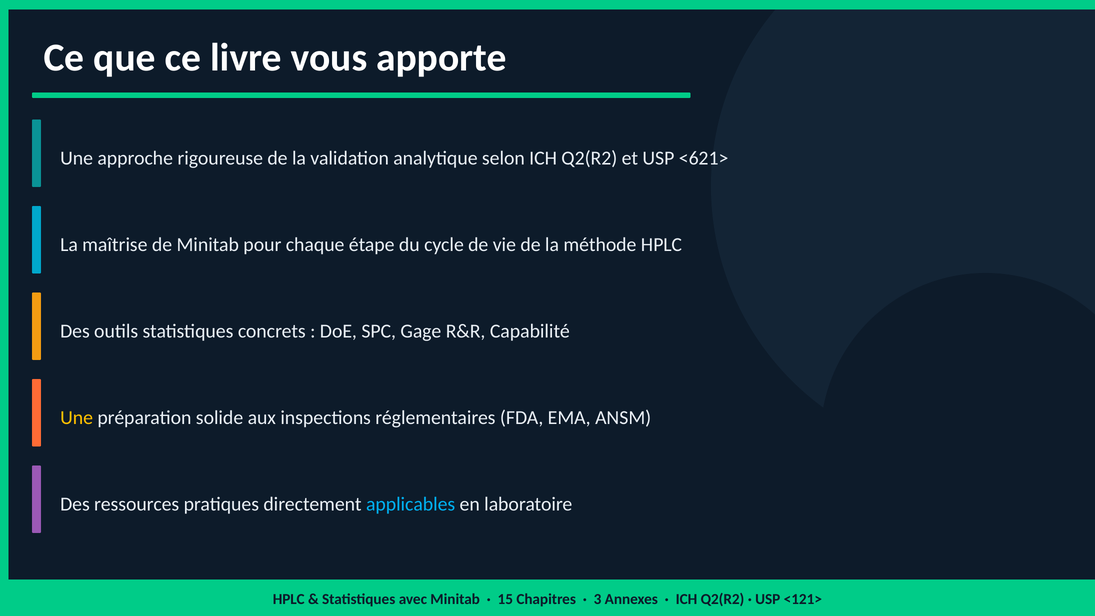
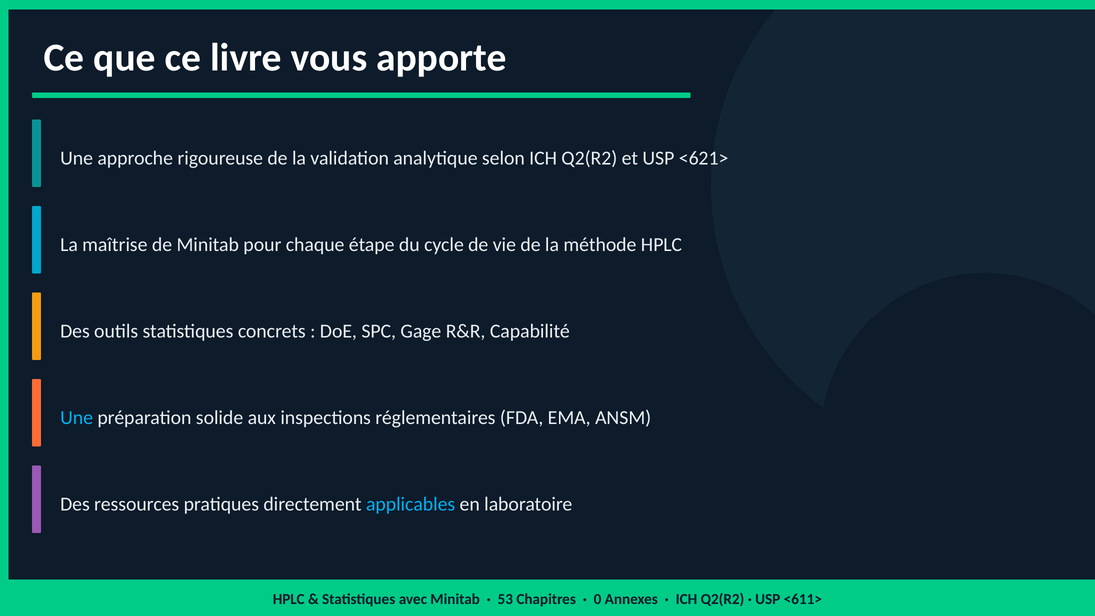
Une colour: yellow -> light blue (77, 418)
15: 15 -> 53 (505, 599)
3: 3 -> 0 (598, 599)
<121>: <121> -> <611> (803, 599)
